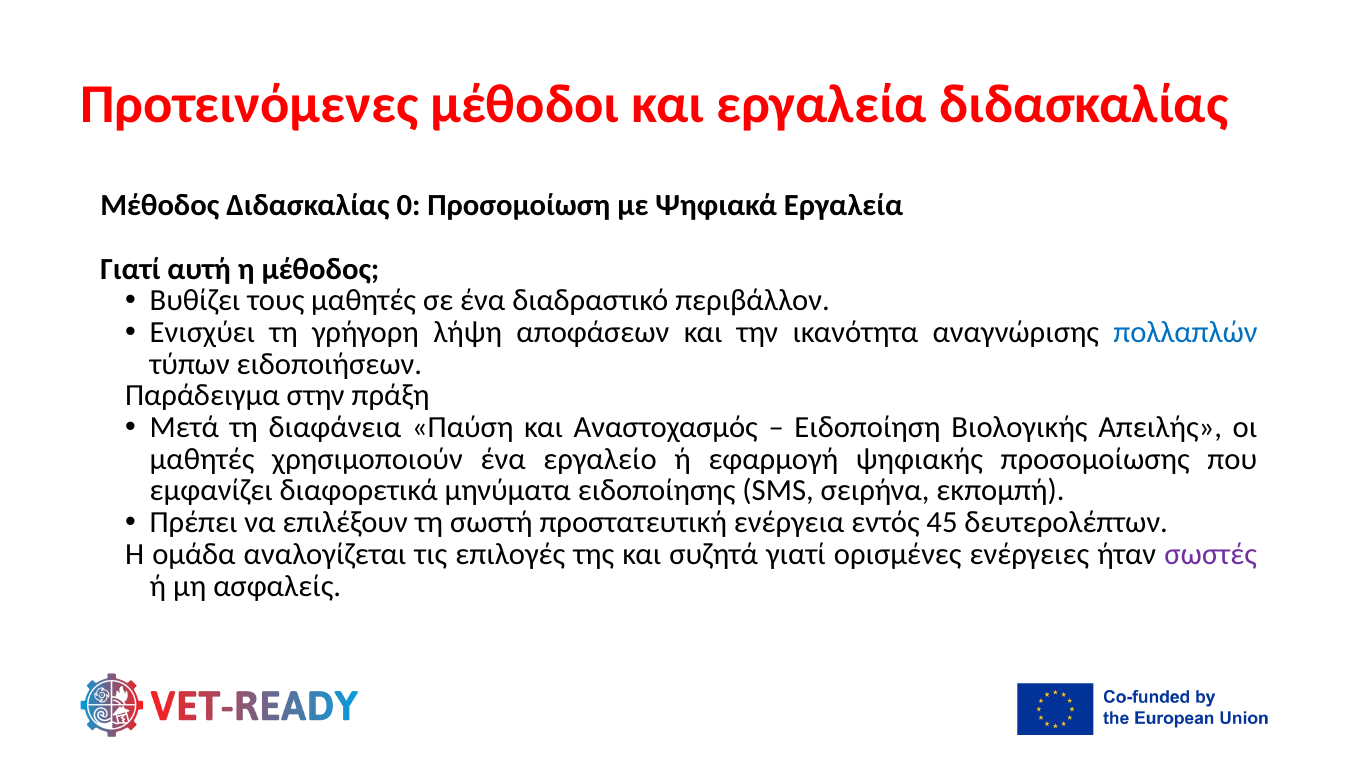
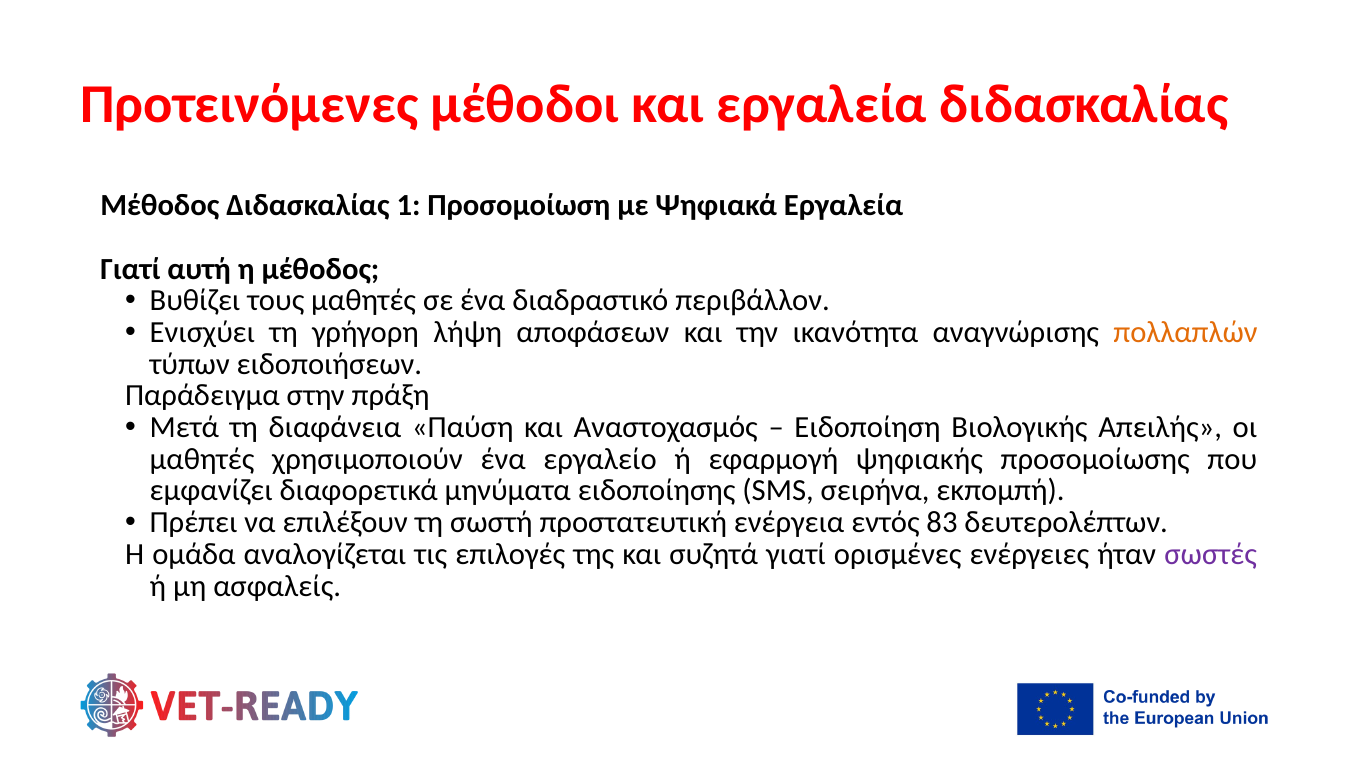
0: 0 -> 1 (408, 206)
πολλαπλών colour: blue -> orange (1186, 332)
45: 45 -> 83 (942, 522)
